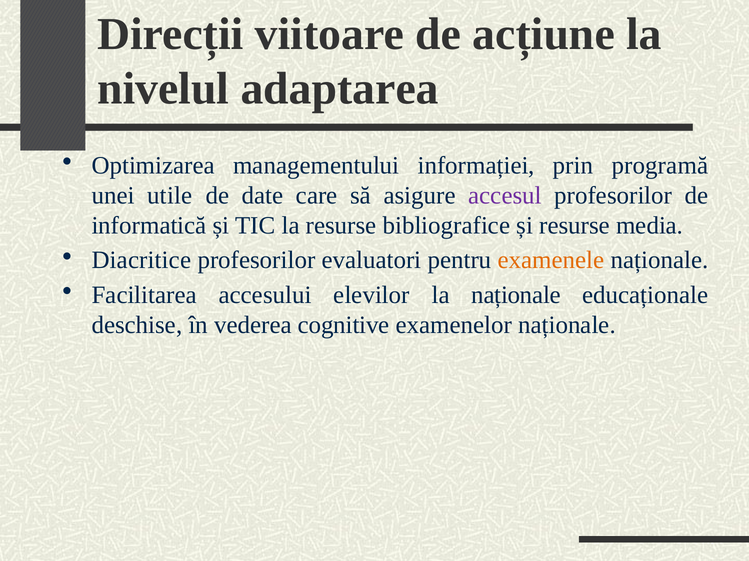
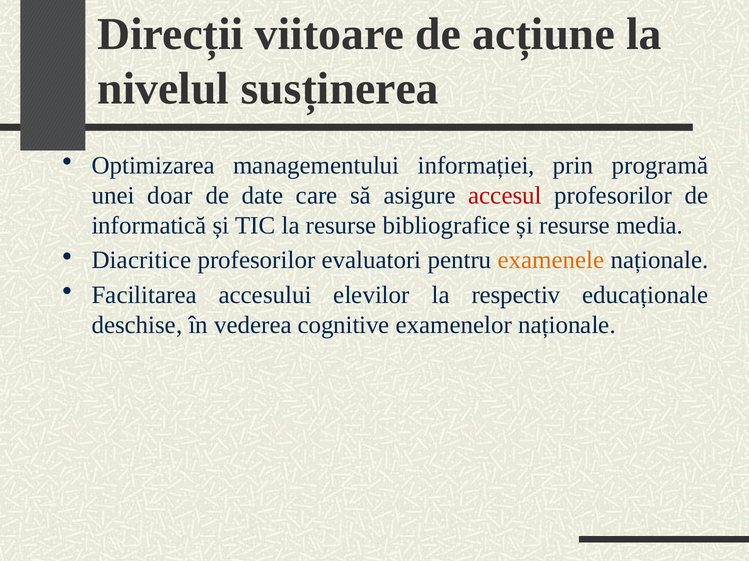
adaptarea: adaptarea -> susținerea (340, 89)
utile: utile -> doar (170, 196)
accesul colour: purple -> red (505, 196)
la naționale: naționale -> respectiv (516, 295)
